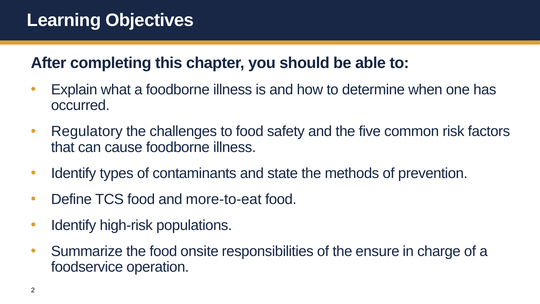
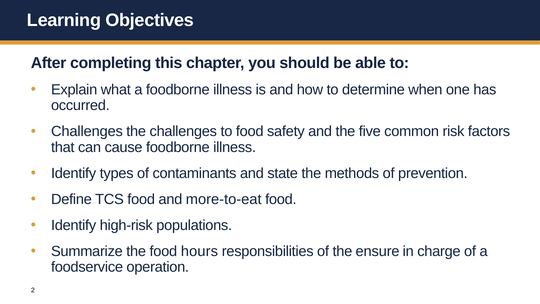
Regulatory: Regulatory -> Challenges (87, 131)
onsite: onsite -> hours (199, 251)
